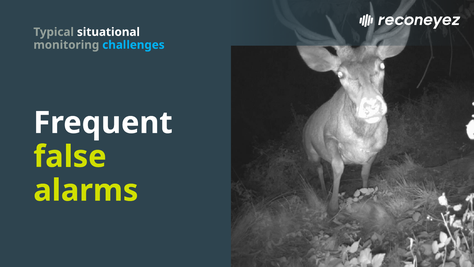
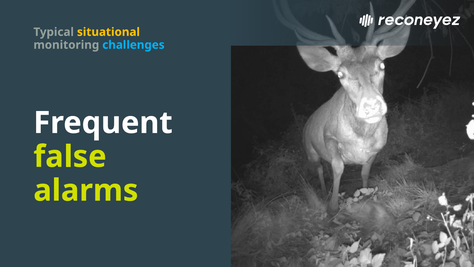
situational colour: white -> yellow (108, 32)
